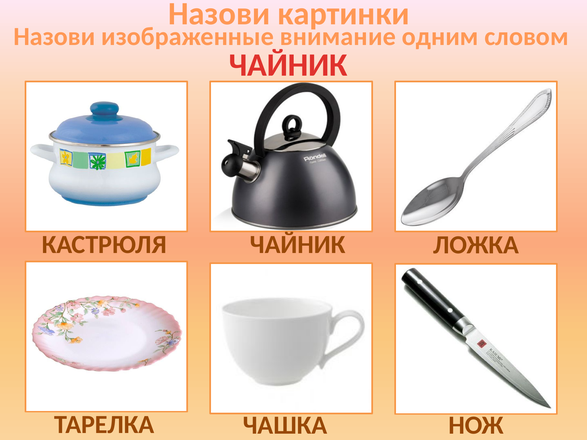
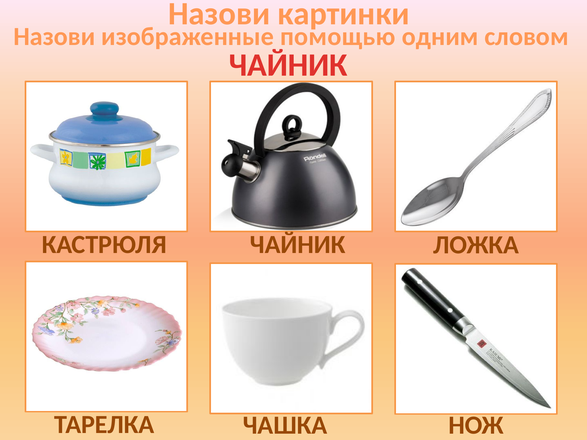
внимание: внимание -> помощью (338, 37)
